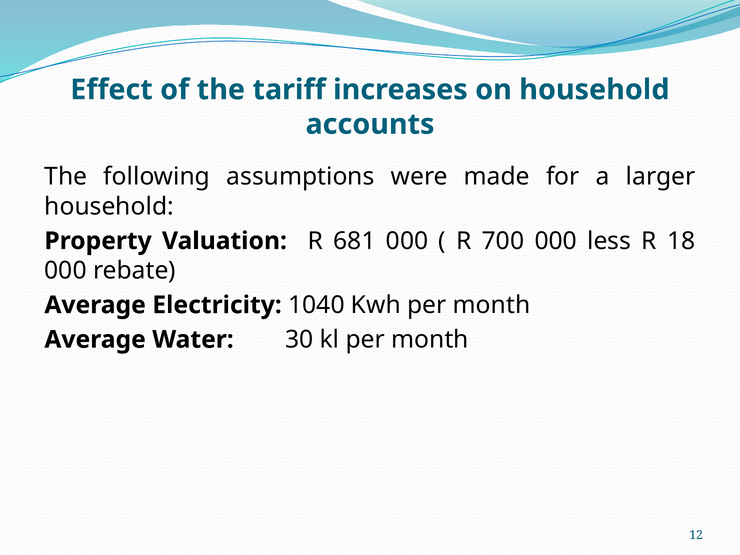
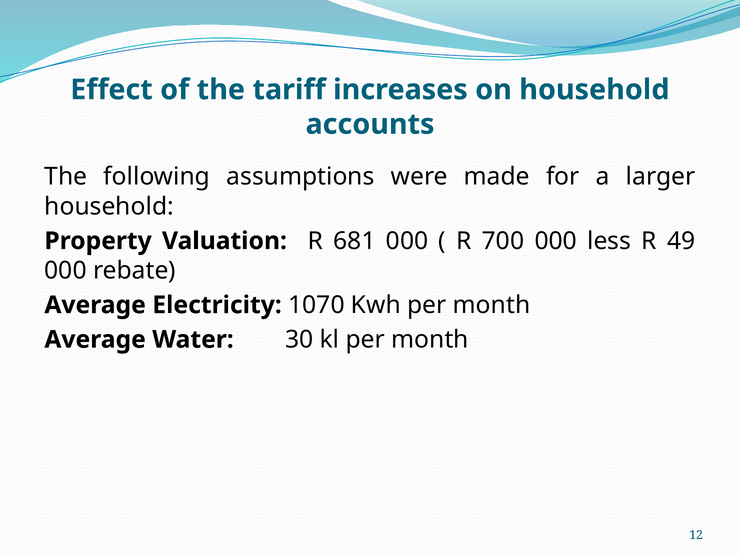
18: 18 -> 49 (681, 241)
1040: 1040 -> 1070 (316, 305)
